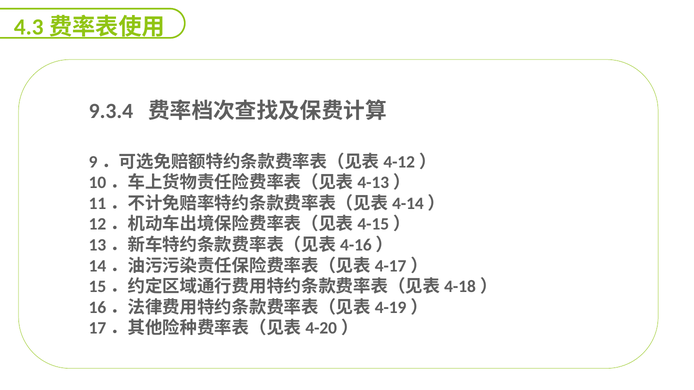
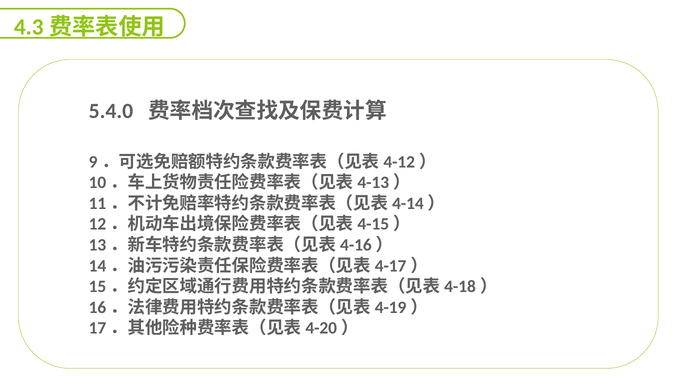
9.3.4: 9.3.4 -> 5.4.0 (111, 111)
